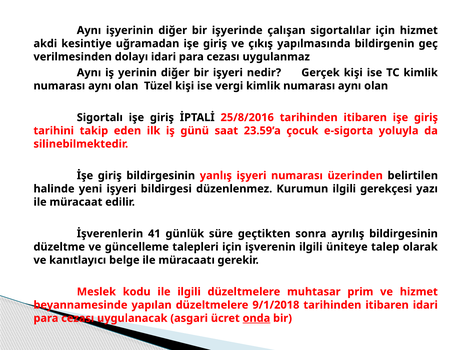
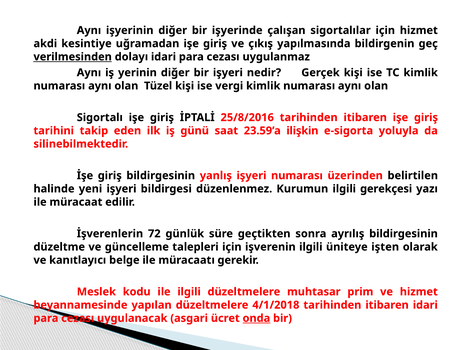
verilmesinden underline: none -> present (73, 57)
çocuk: çocuk -> ilişkin (302, 131)
41: 41 -> 72 (154, 233)
talep: talep -> işten (385, 247)
9/1/2018: 9/1/2018 -> 4/1/2018 (276, 305)
